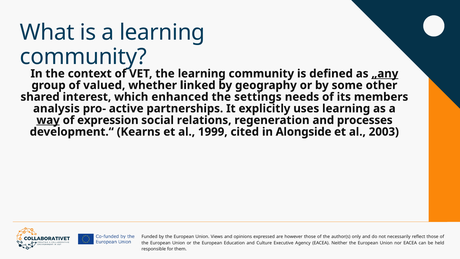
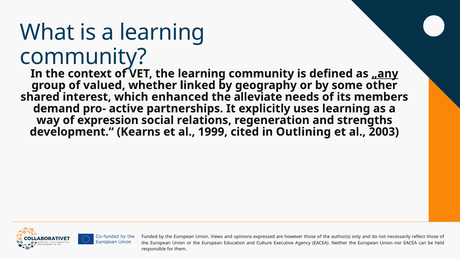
settings: settings -> alleviate (258, 97)
analysis: analysis -> demand (56, 108)
way underline: present -> none (48, 120)
processes: processes -> strengths (365, 120)
Alongside: Alongside -> Outlining (303, 132)
